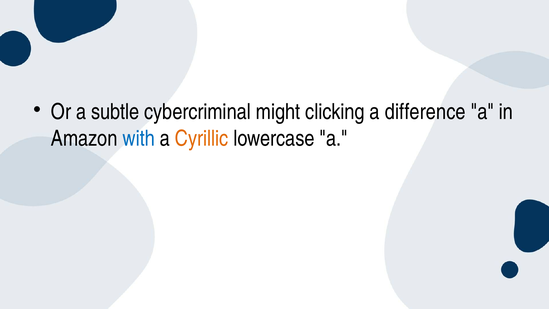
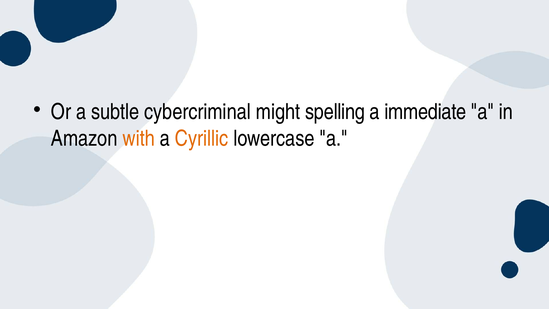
clicking: clicking -> spelling (335, 112)
difference: difference -> immediate (425, 112)
with colour: blue -> orange (139, 138)
